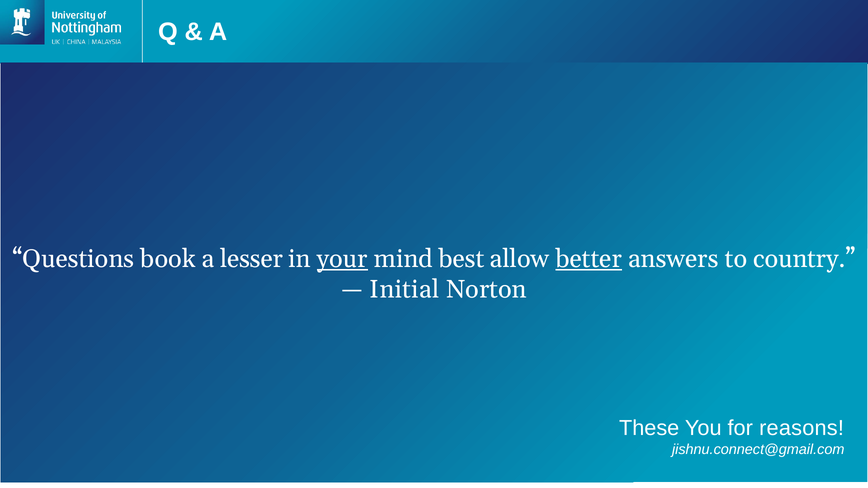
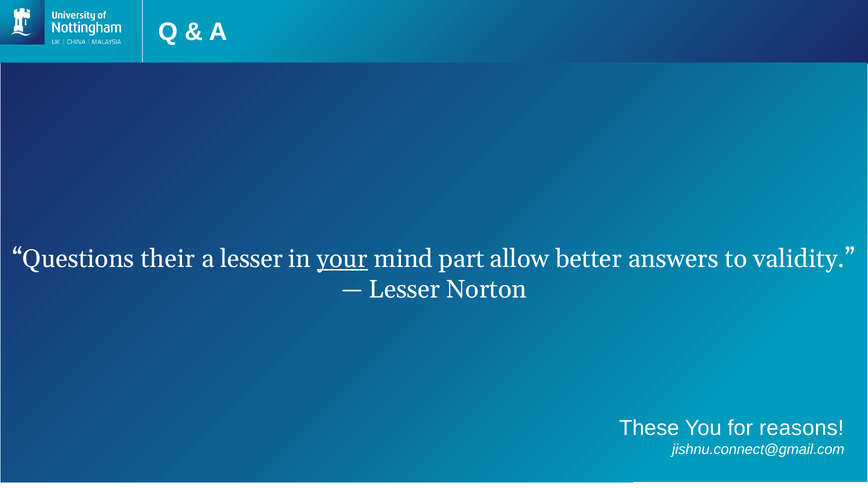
book: book -> their (168, 259)
best: best -> part (462, 259)
better underline: present -> none (589, 259)
country: country -> validity (804, 259)
Initial: Initial -> Lesser (405, 289)
